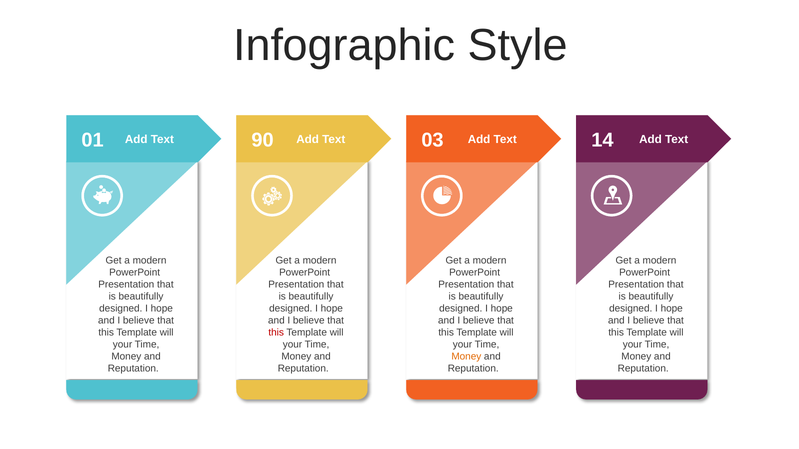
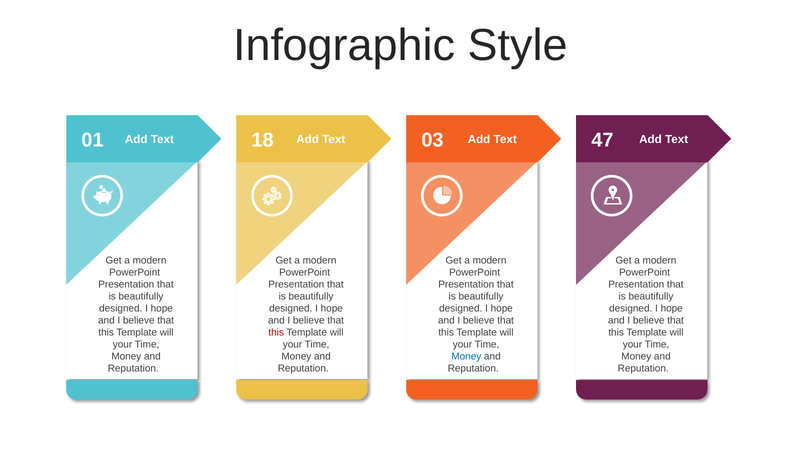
90: 90 -> 18 (263, 140)
14: 14 -> 47 (602, 140)
Money colour: orange -> blue (466, 357)
